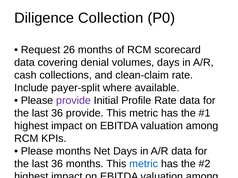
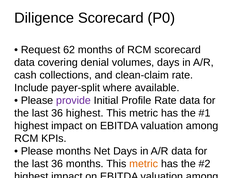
Diligence Collection: Collection -> Scorecard (111, 18)
26: 26 -> 62 (69, 50)
36 provide: provide -> highest (85, 113)
metric colour: blue -> orange (144, 164)
